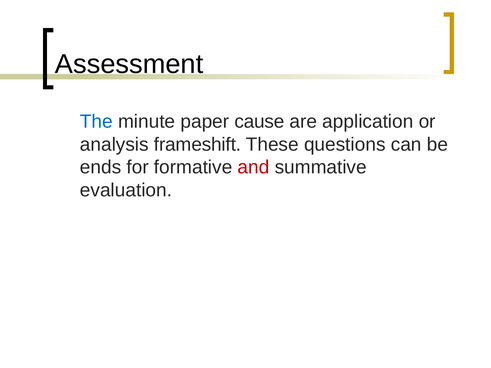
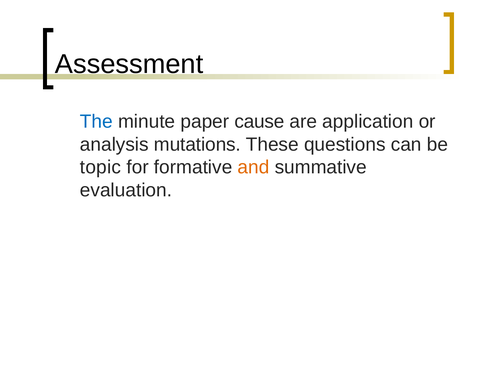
frameshift: frameshift -> mutations (197, 145)
ends: ends -> topic (100, 167)
and colour: red -> orange (254, 167)
